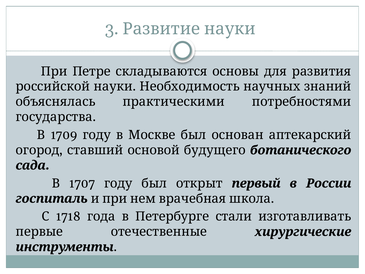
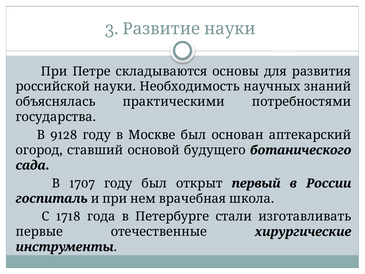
1709: 1709 -> 9128 (64, 135)
